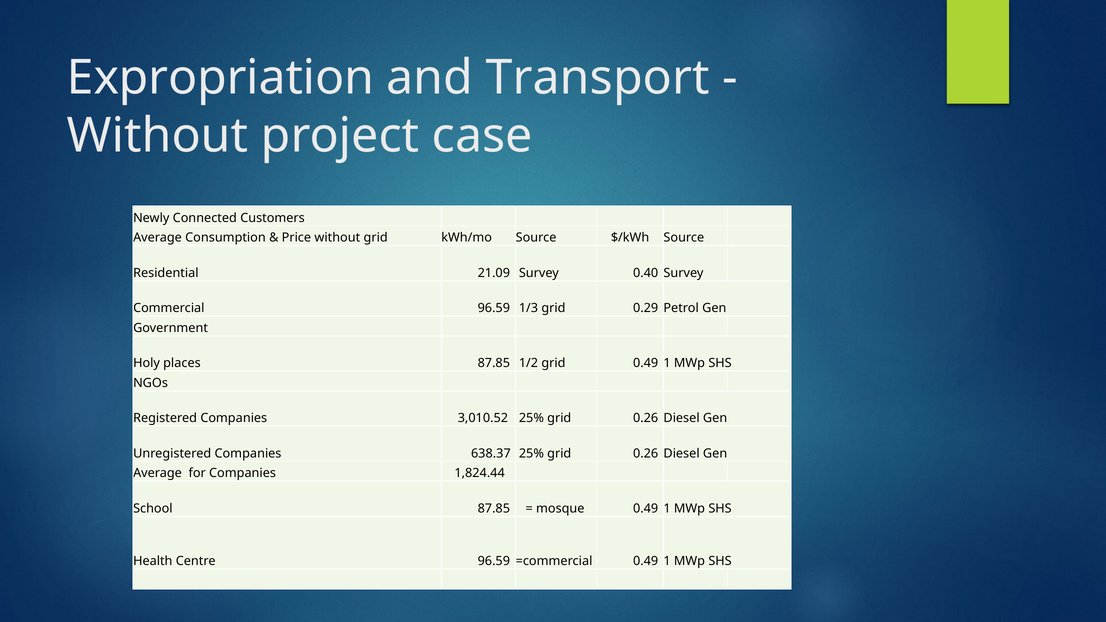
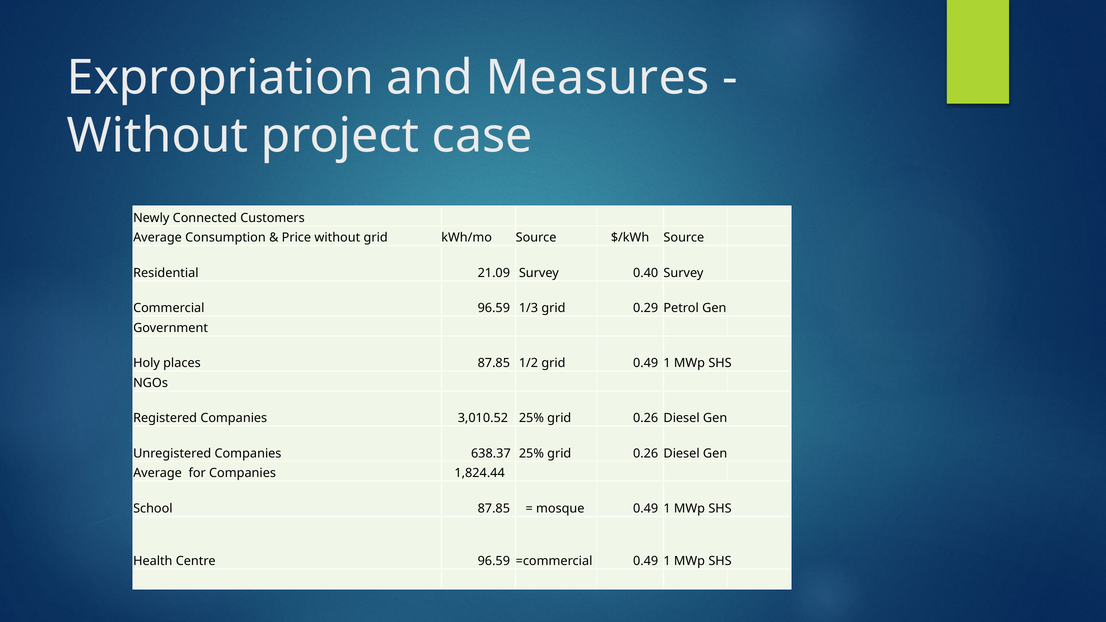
Transport: Transport -> Measures (598, 78)
